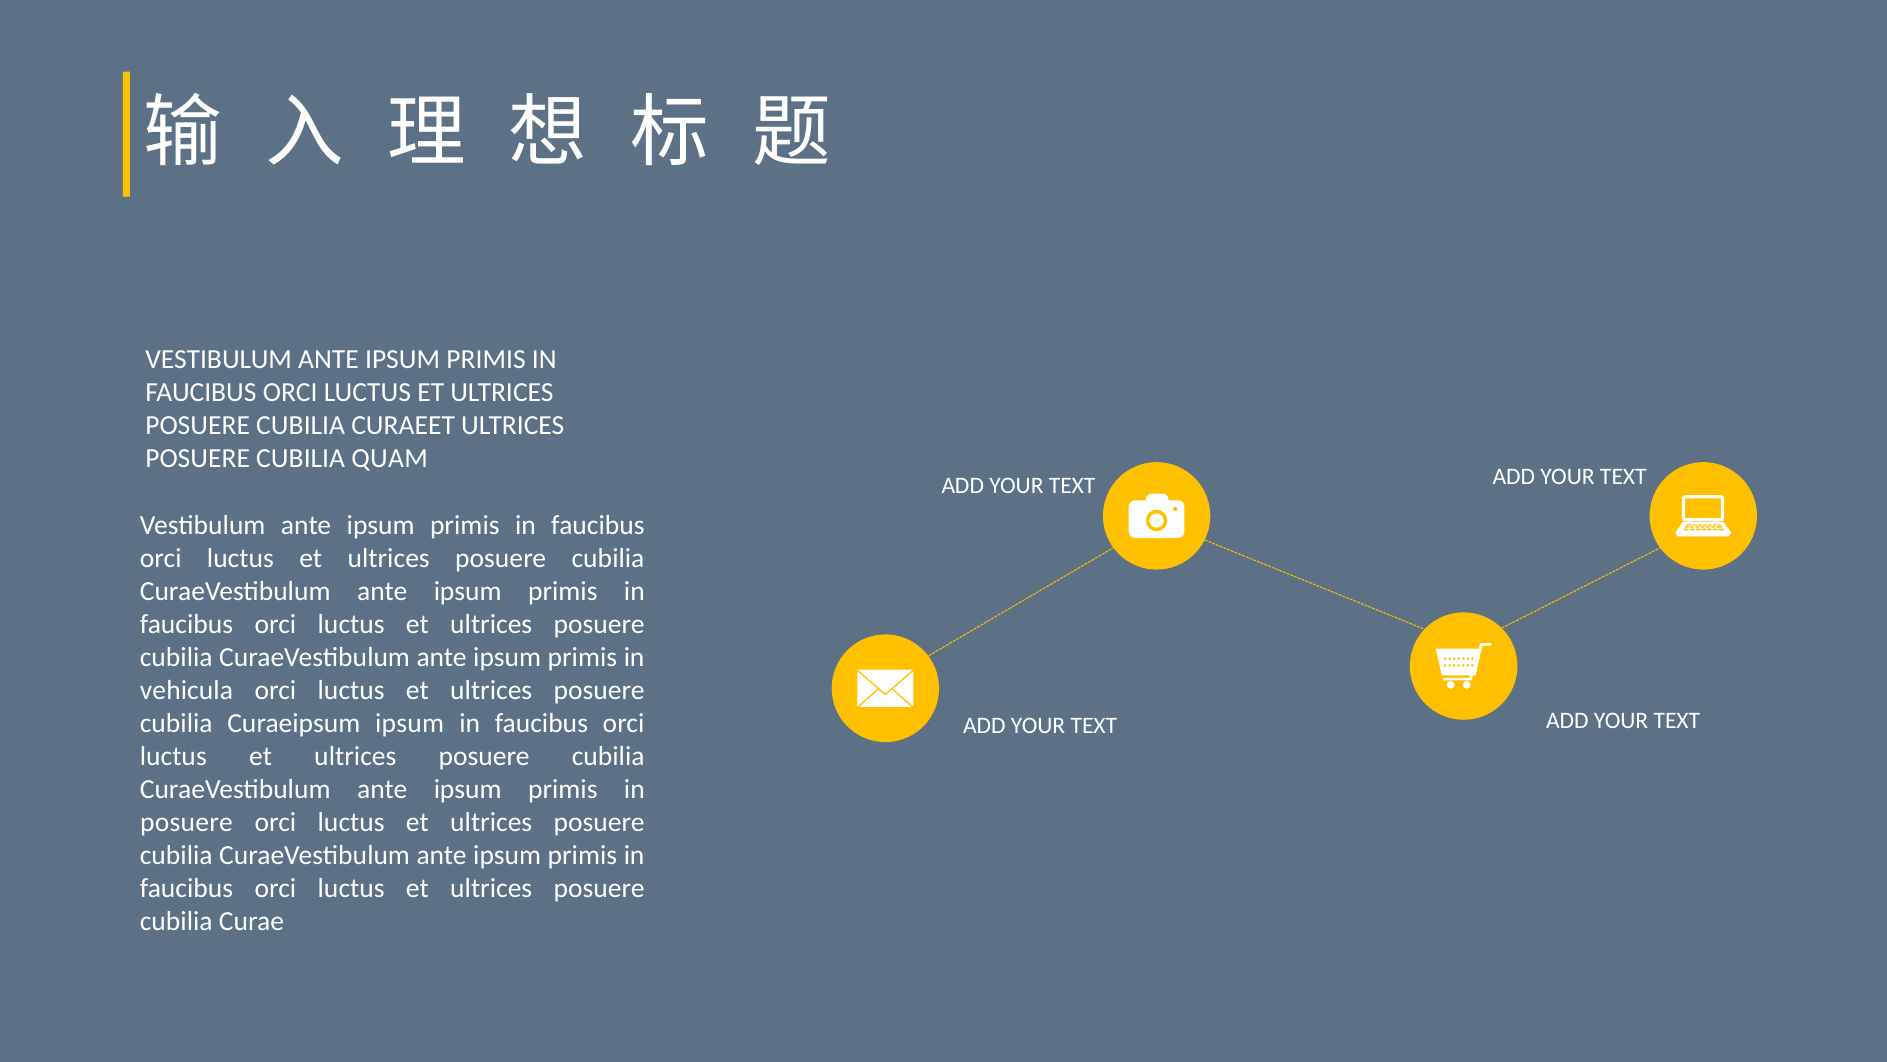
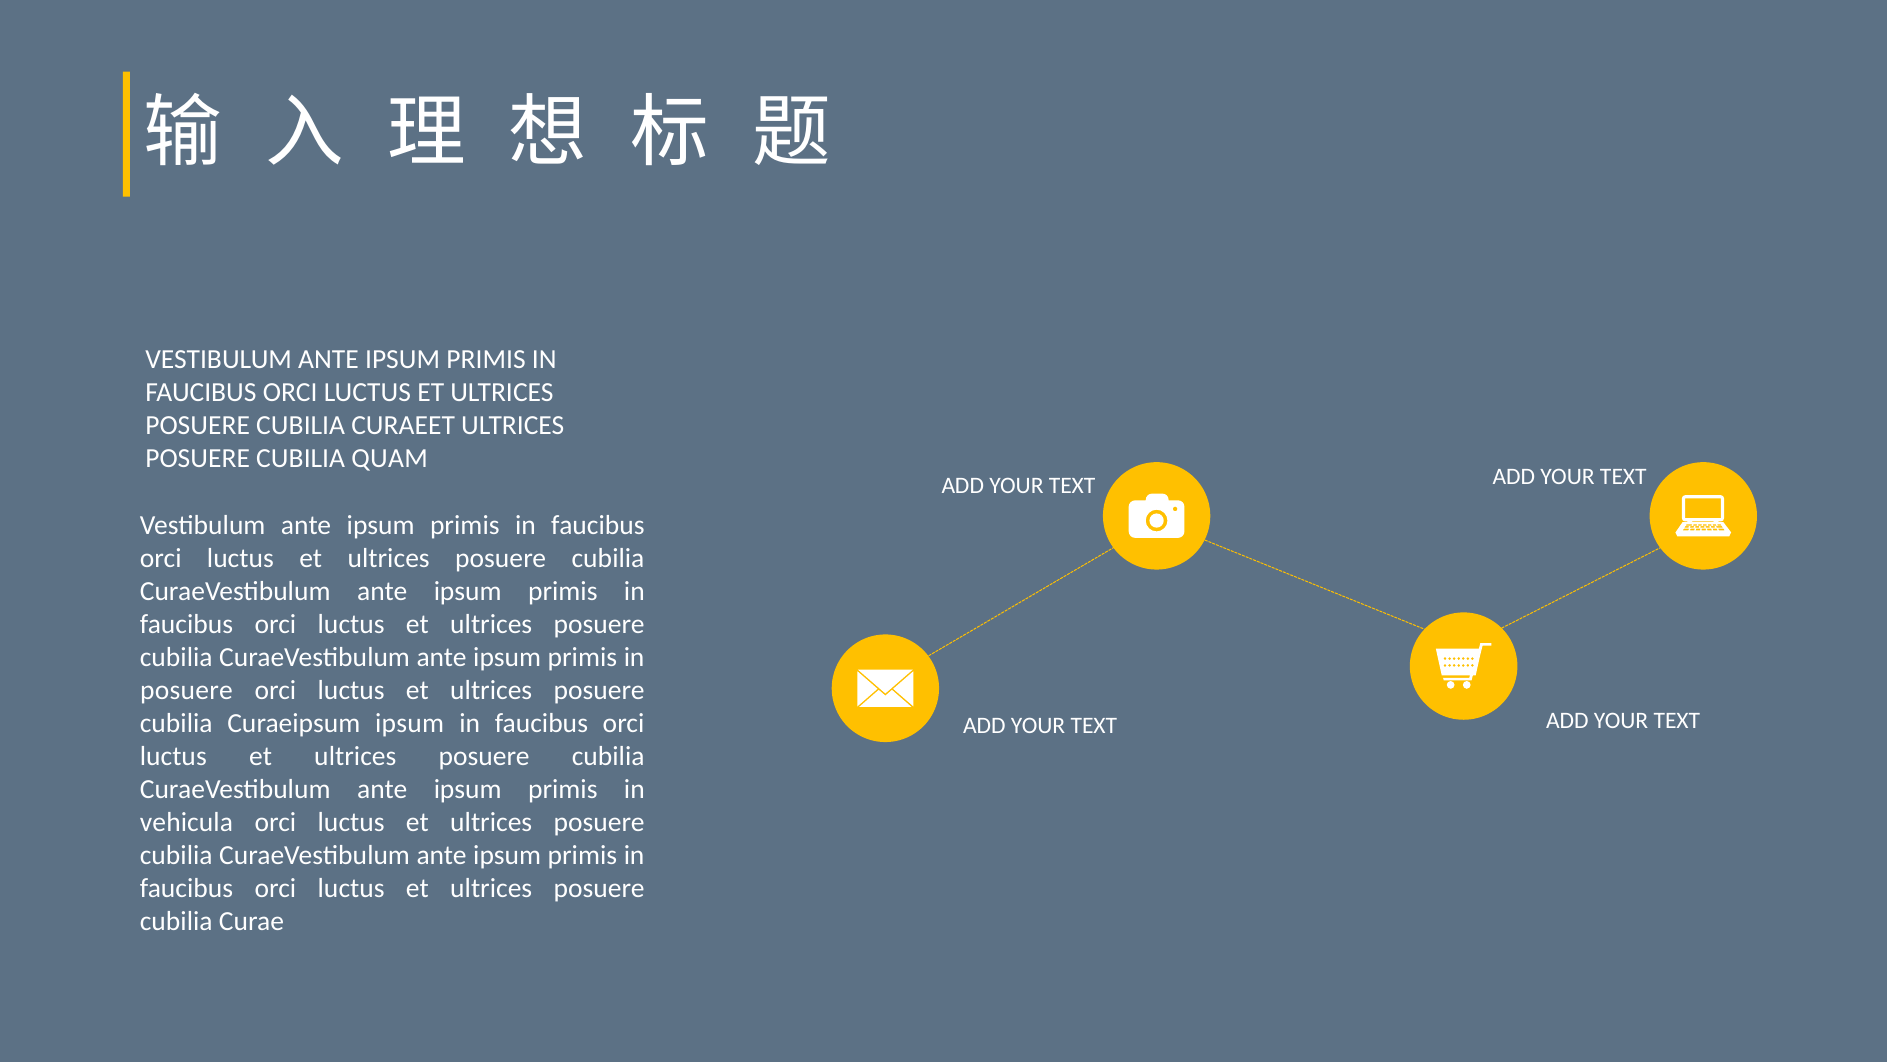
vehicula: vehicula -> posuere (186, 690)
posuere: posuere -> vehicula (187, 822)
